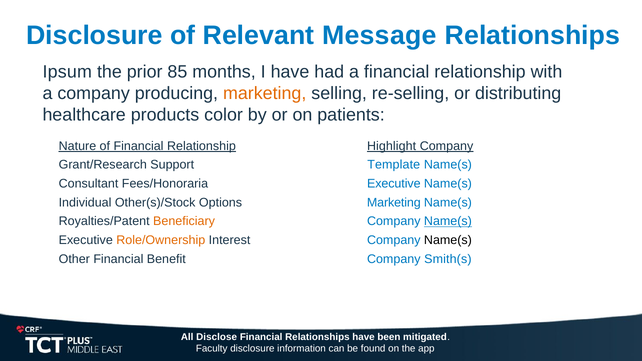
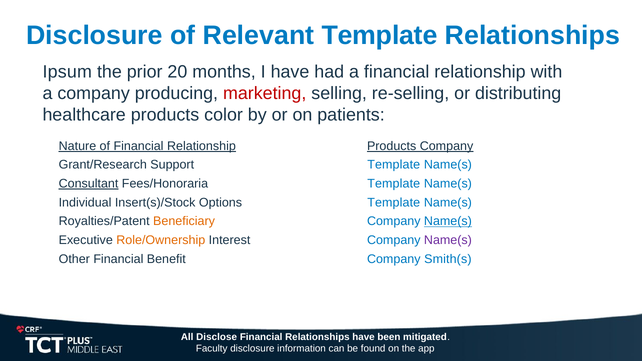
Relevant Message: Message -> Template (380, 35)
85: 85 -> 20 (177, 72)
marketing colour: orange -> red (265, 93)
Relationship Highlight: Highlight -> Products (392, 146)
Consultant underline: none -> present (89, 184)
Fees/Honoraria Executive: Executive -> Template (394, 184)
Other(s)/Stock: Other(s)/Stock -> Insert(s)/Stock (155, 203)
Options Marketing: Marketing -> Template (394, 203)
Name(s colour: black -> purple (448, 240)
